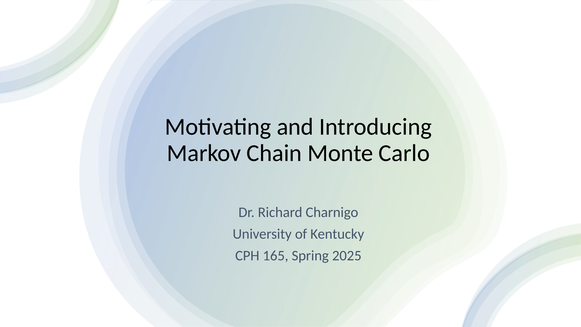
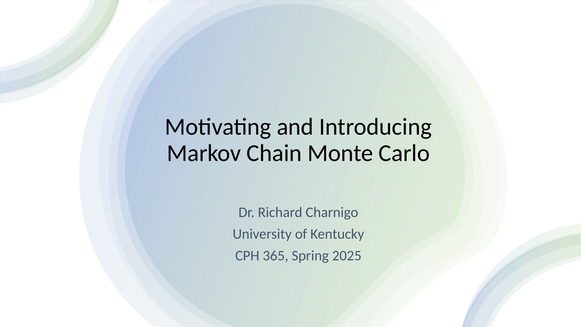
165: 165 -> 365 (276, 256)
